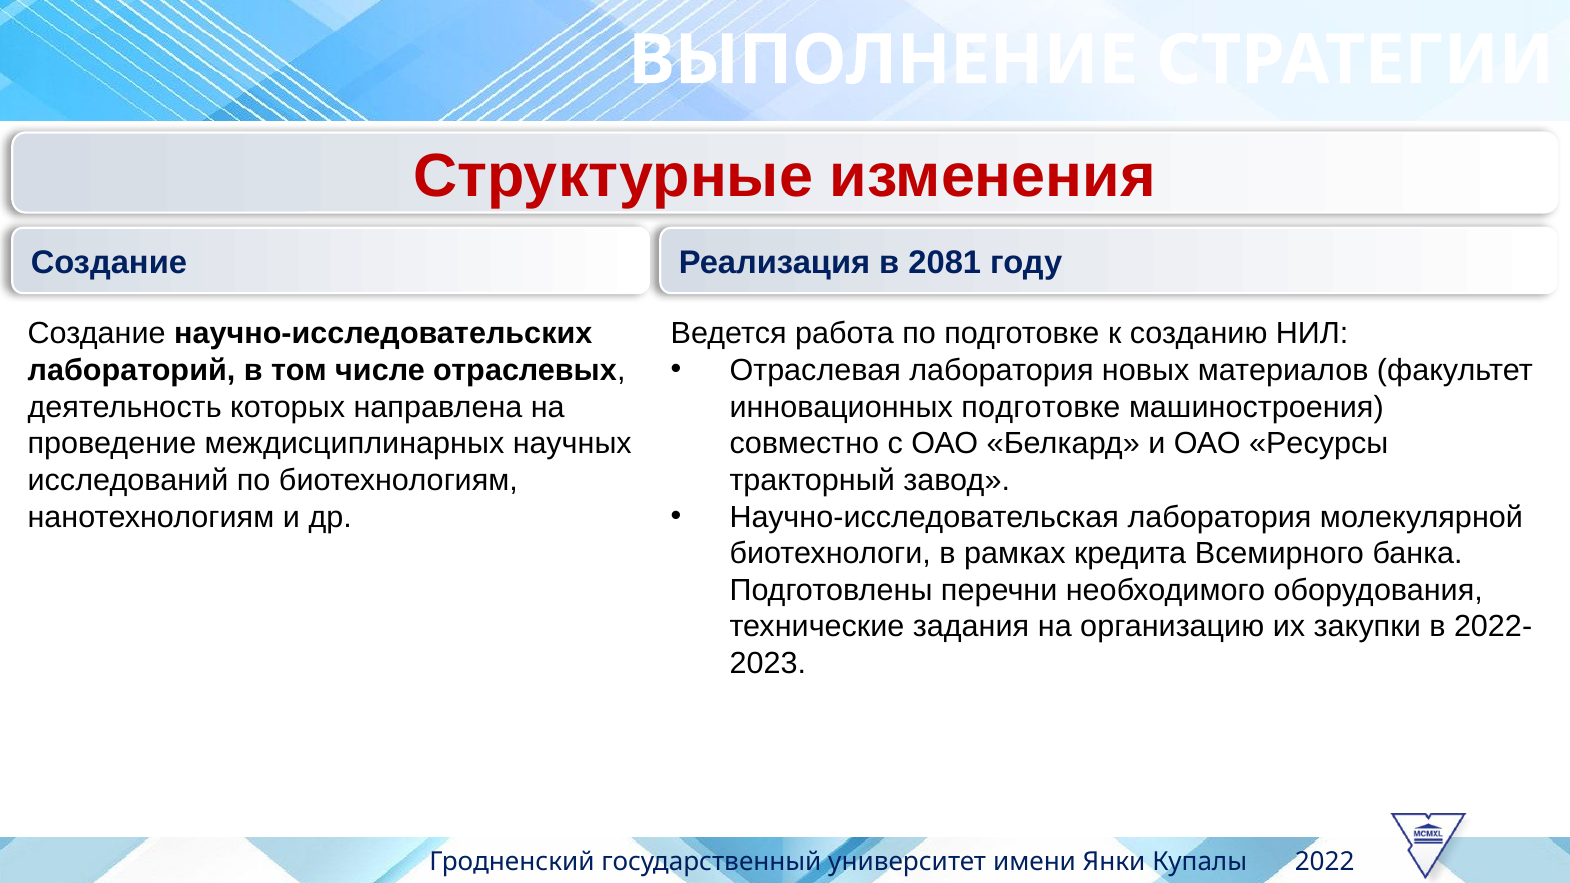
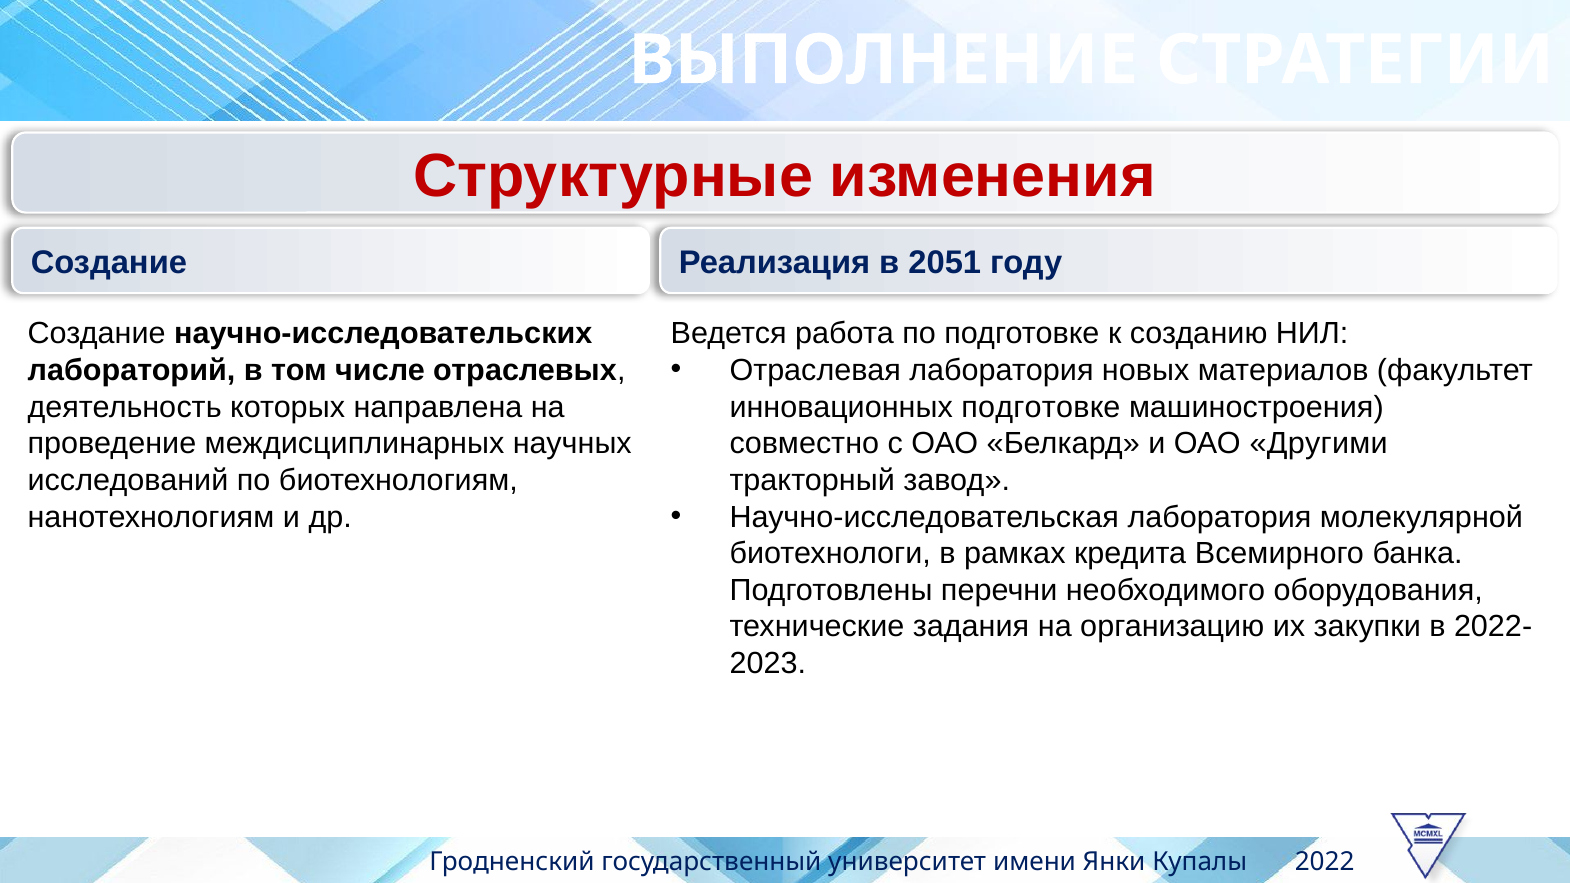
2081: 2081 -> 2051 (945, 263)
Ресурсы: Ресурсы -> Другими (1319, 444)
